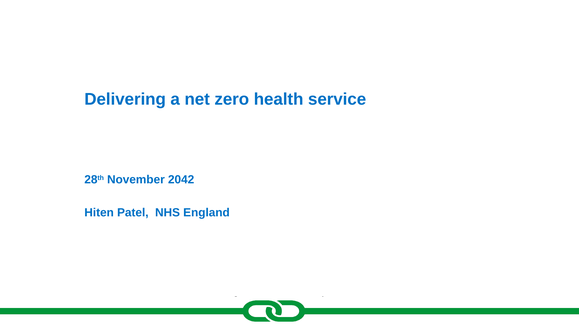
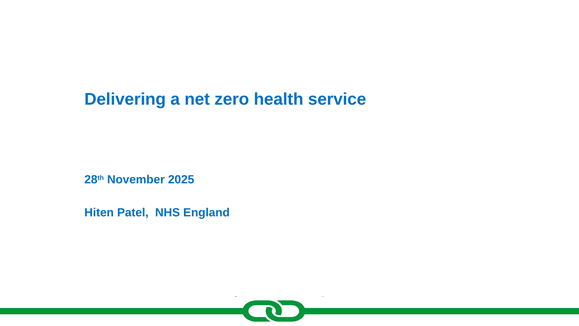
2042: 2042 -> 2025 (181, 180)
